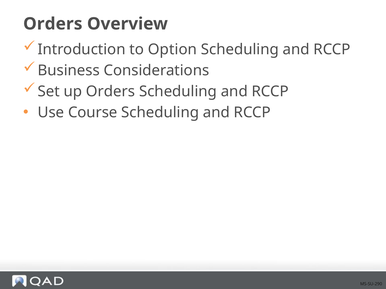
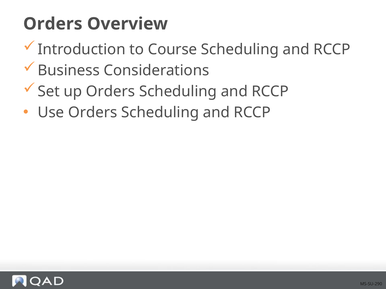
Option: Option -> Course (173, 50)
Use Course: Course -> Orders (93, 113)
